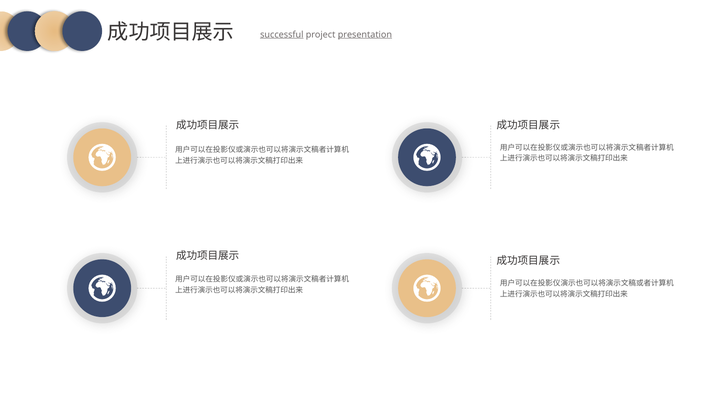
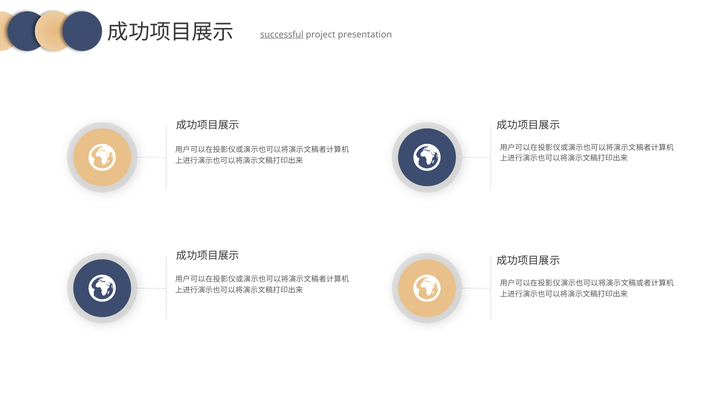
presentation underline: present -> none (365, 35)
